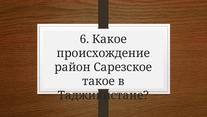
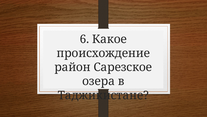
такое: такое -> озера (99, 81)
